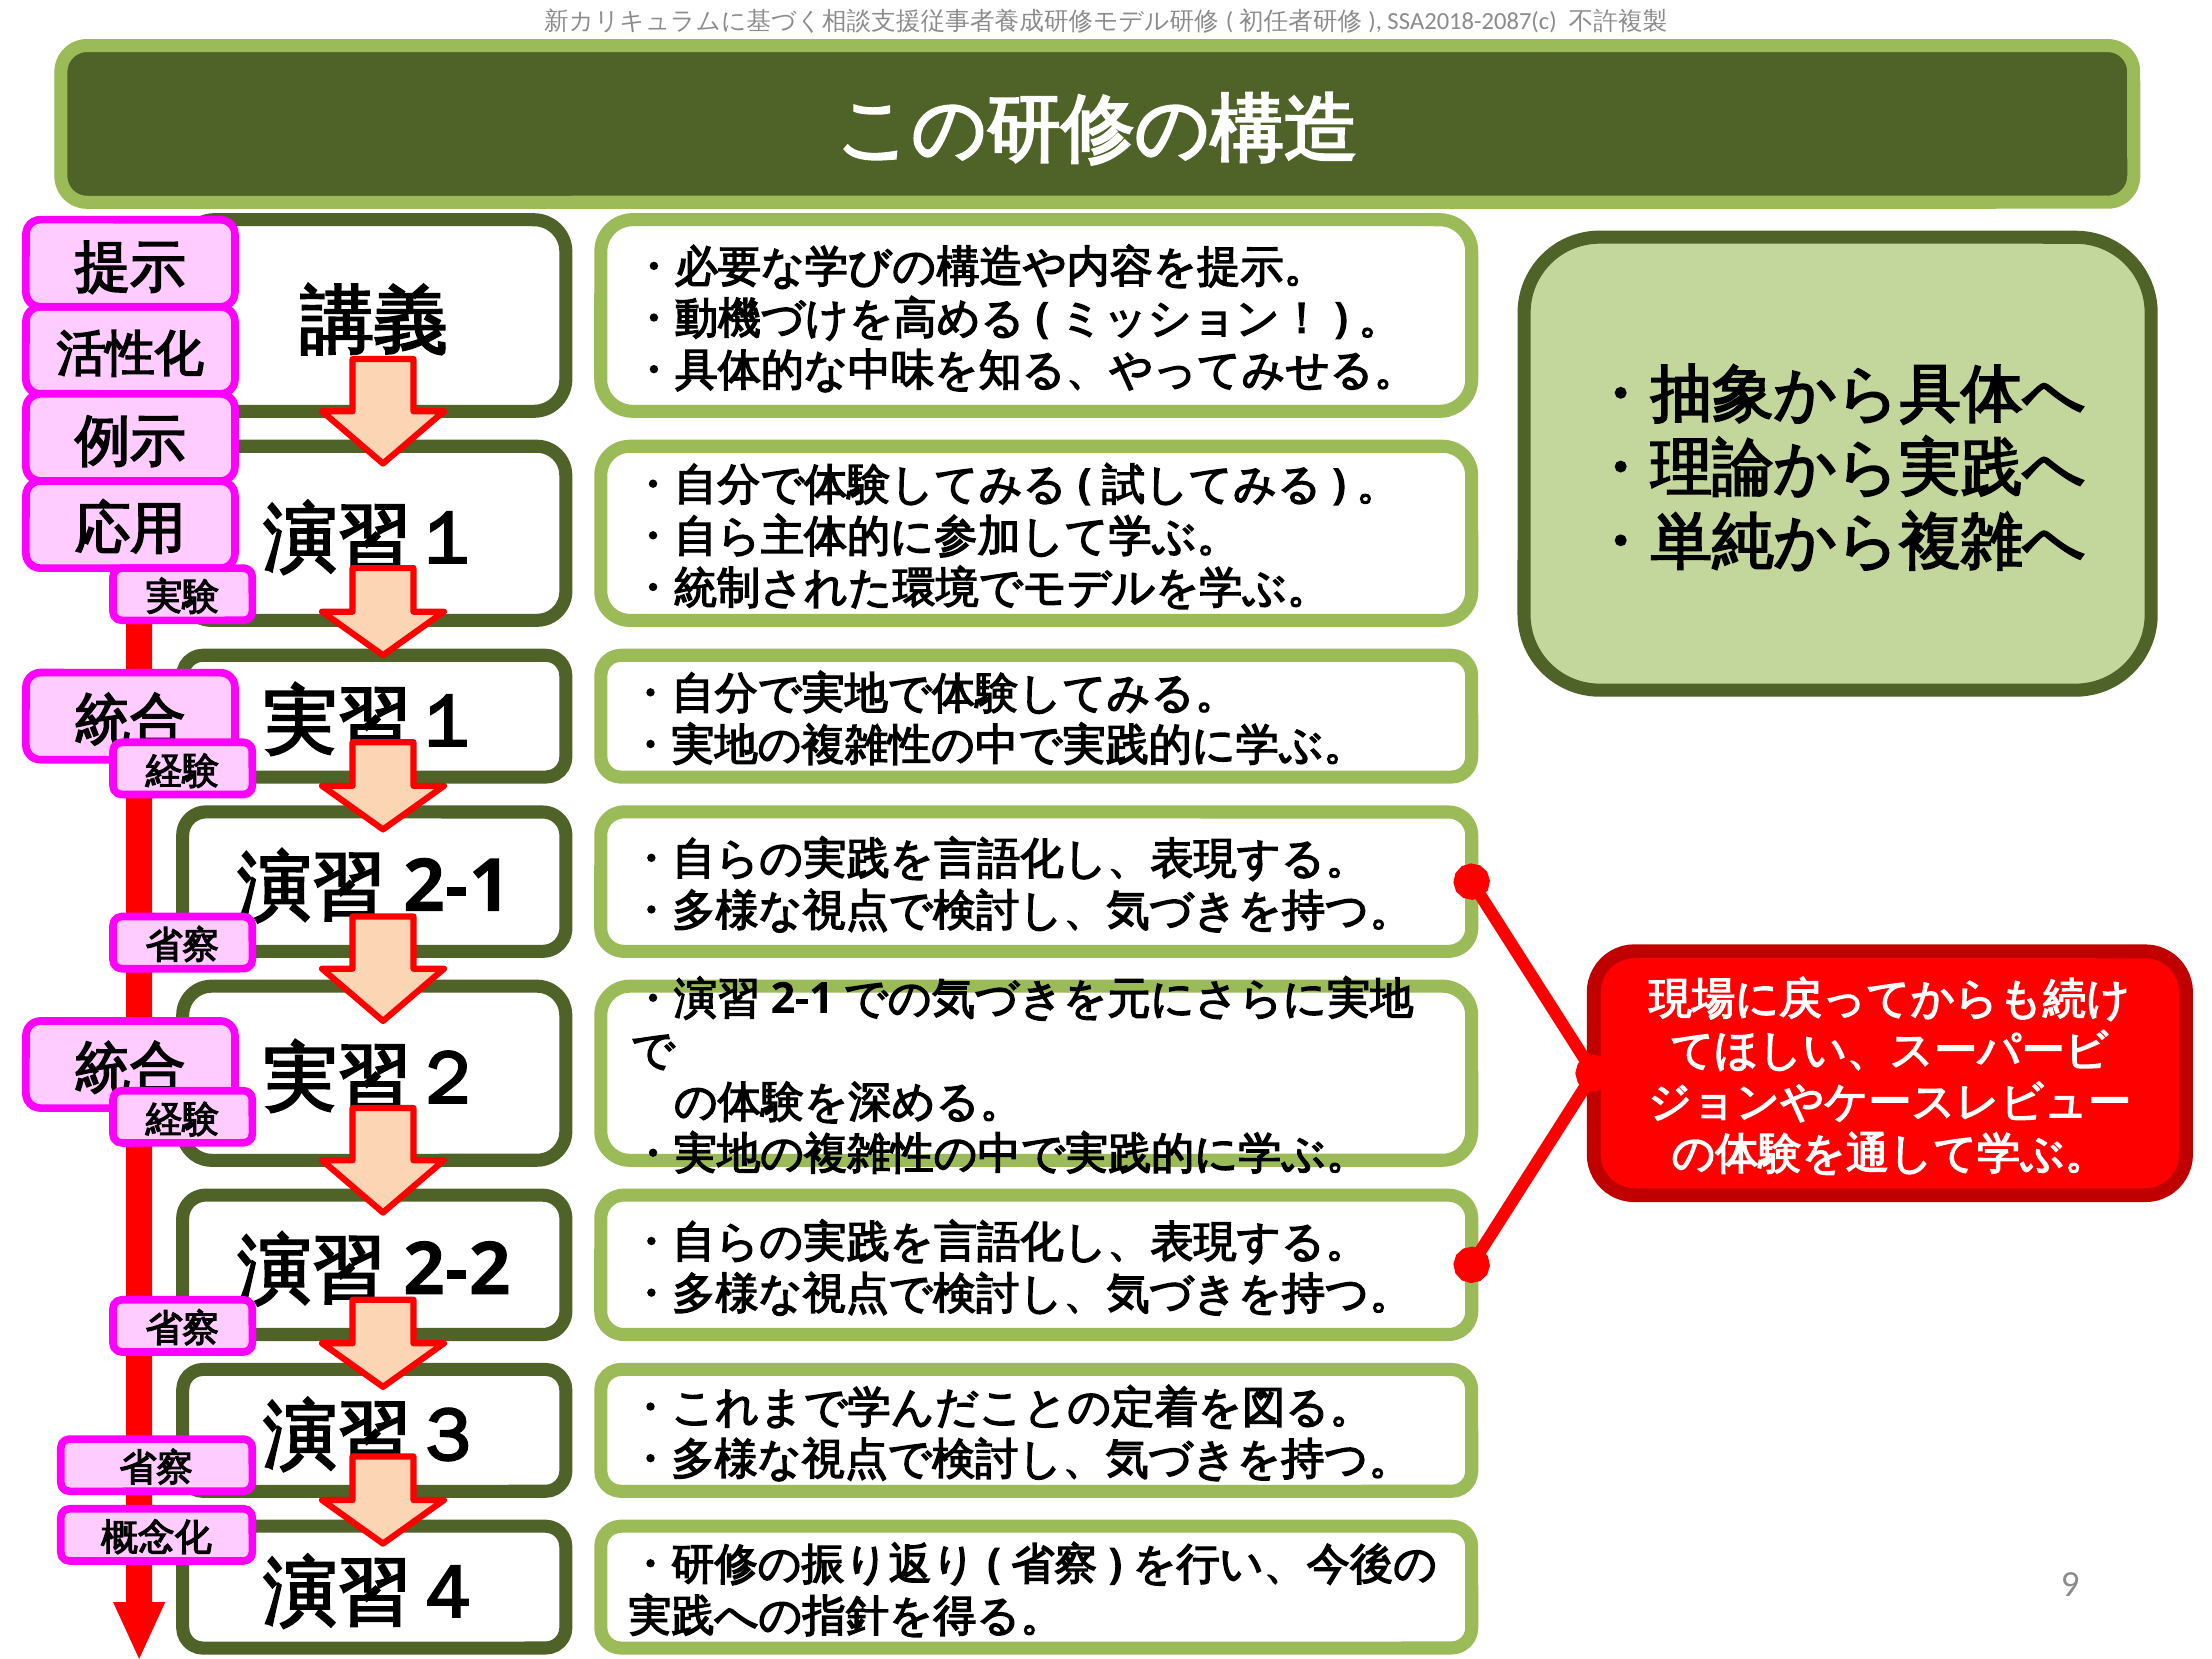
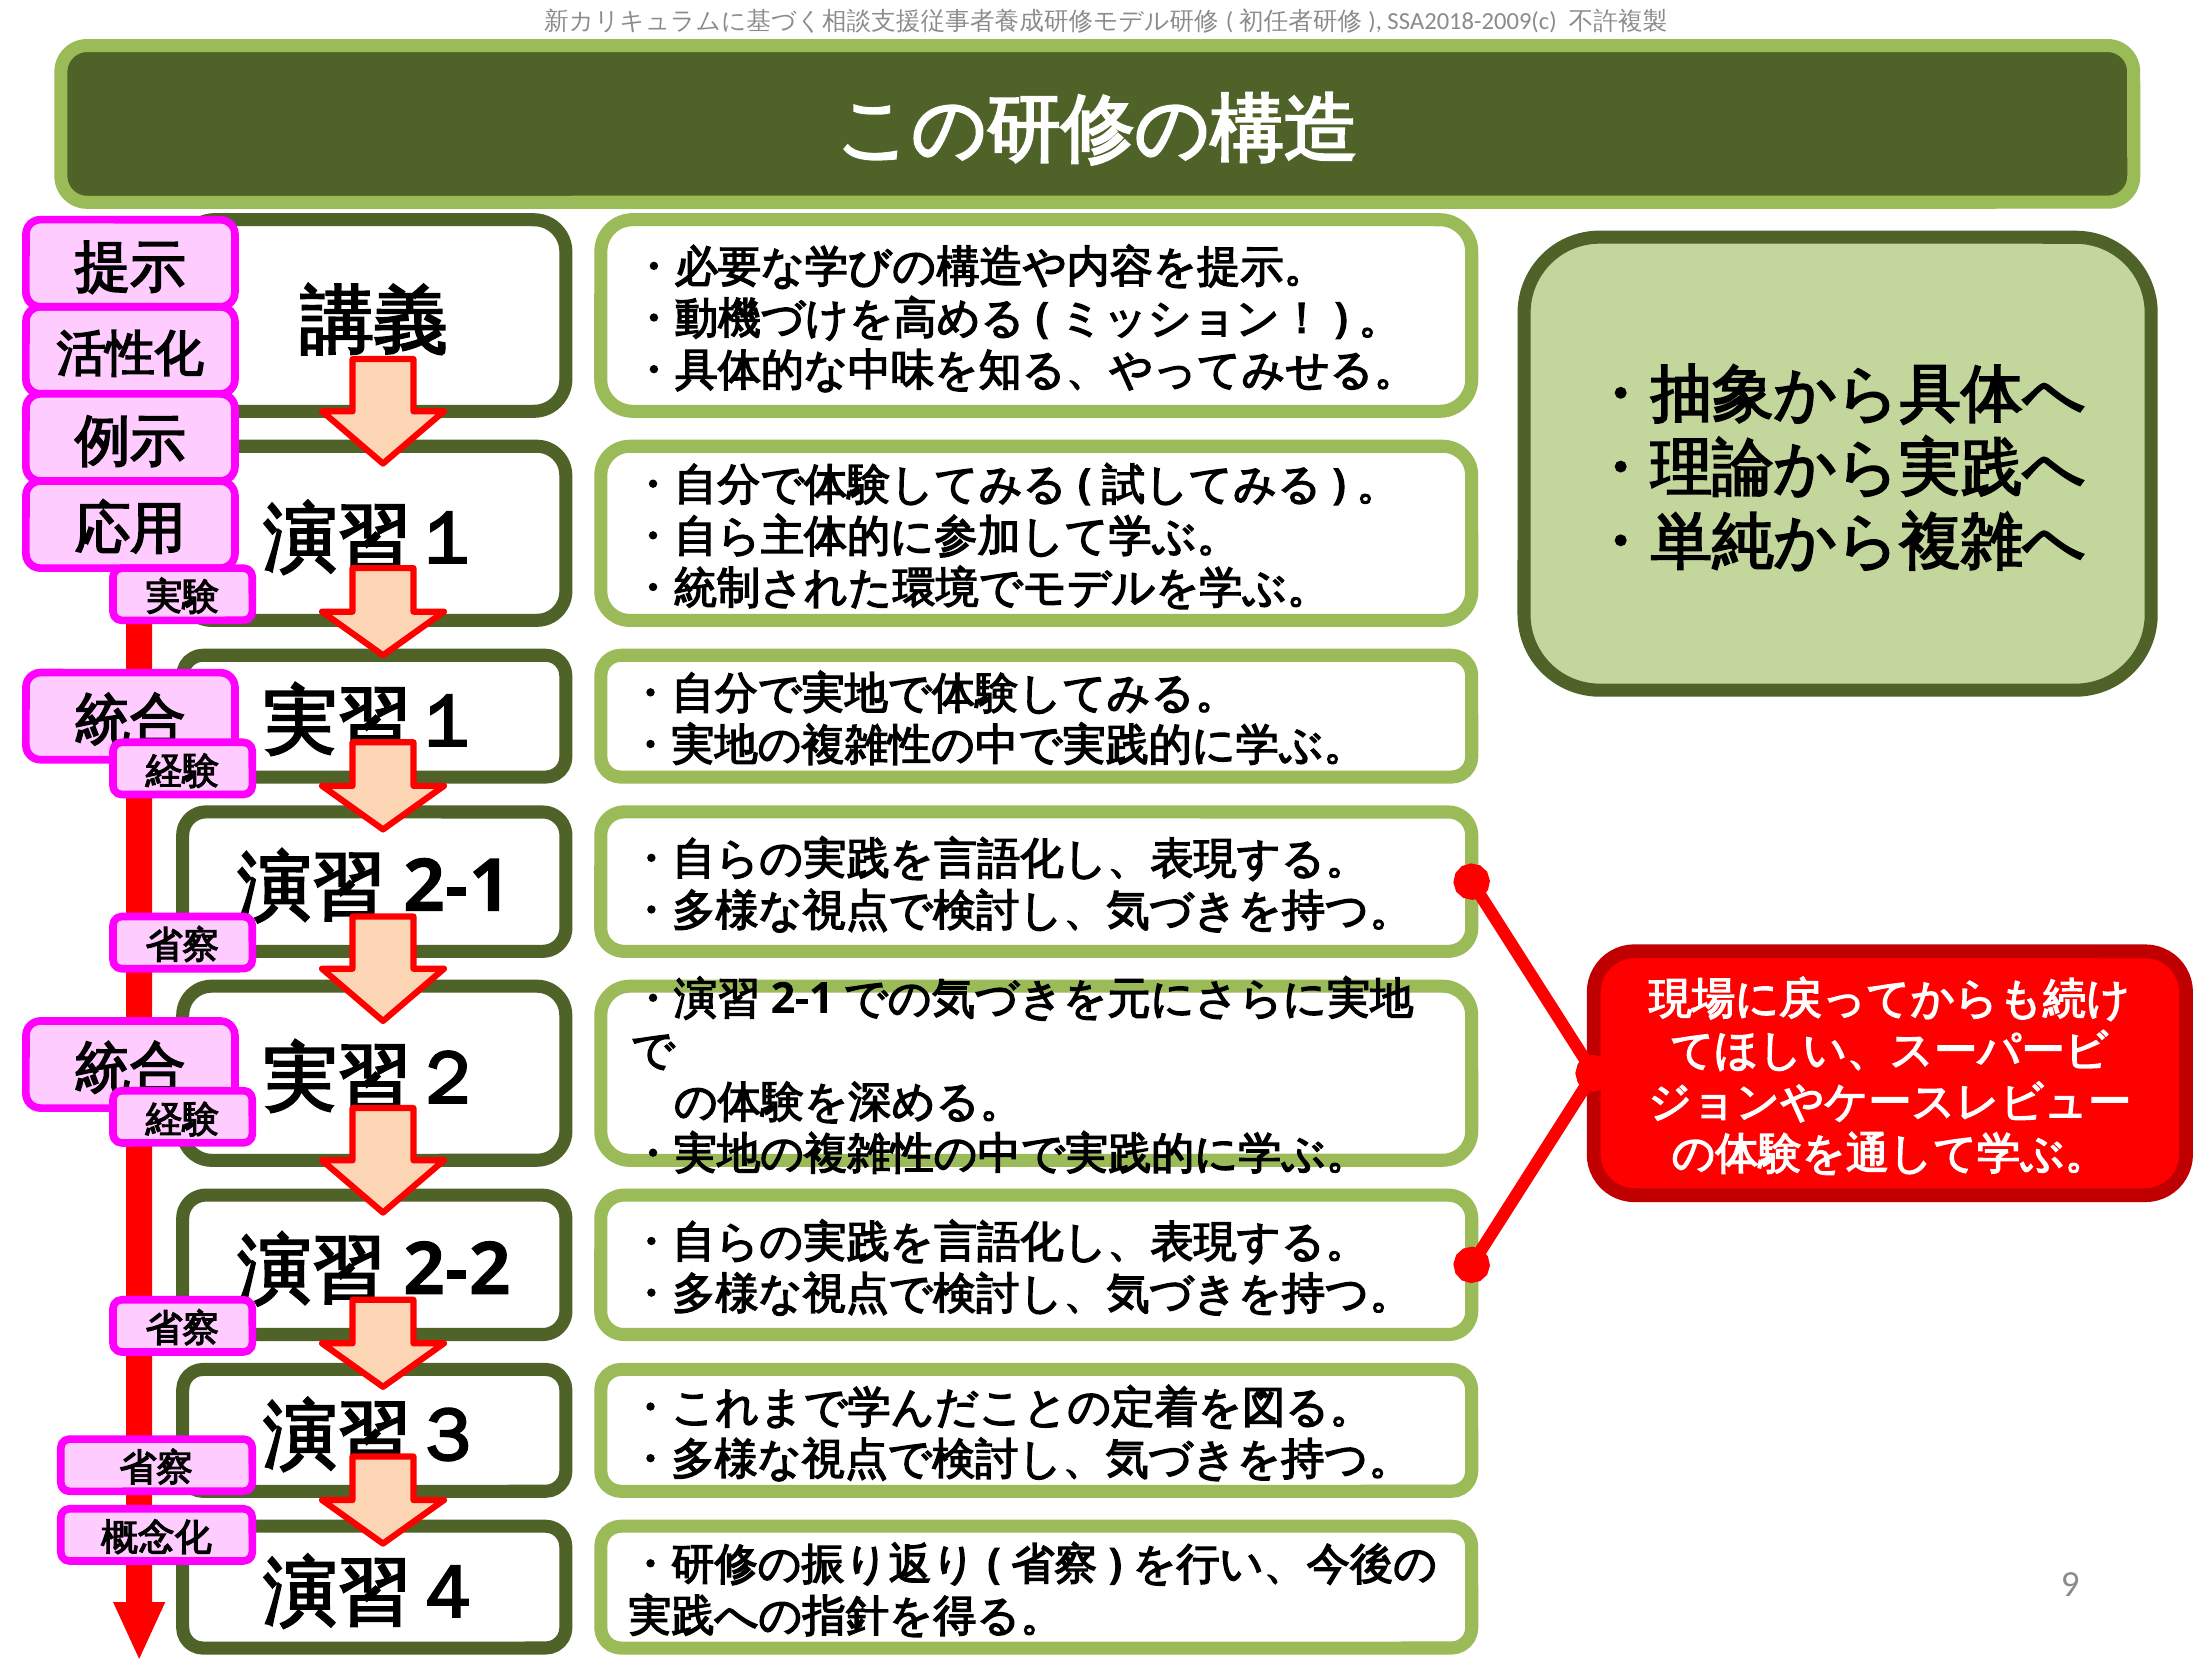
SSA2018-2087(c: SSA2018-2087(c -> SSA2018-2009(c (1472, 22)
